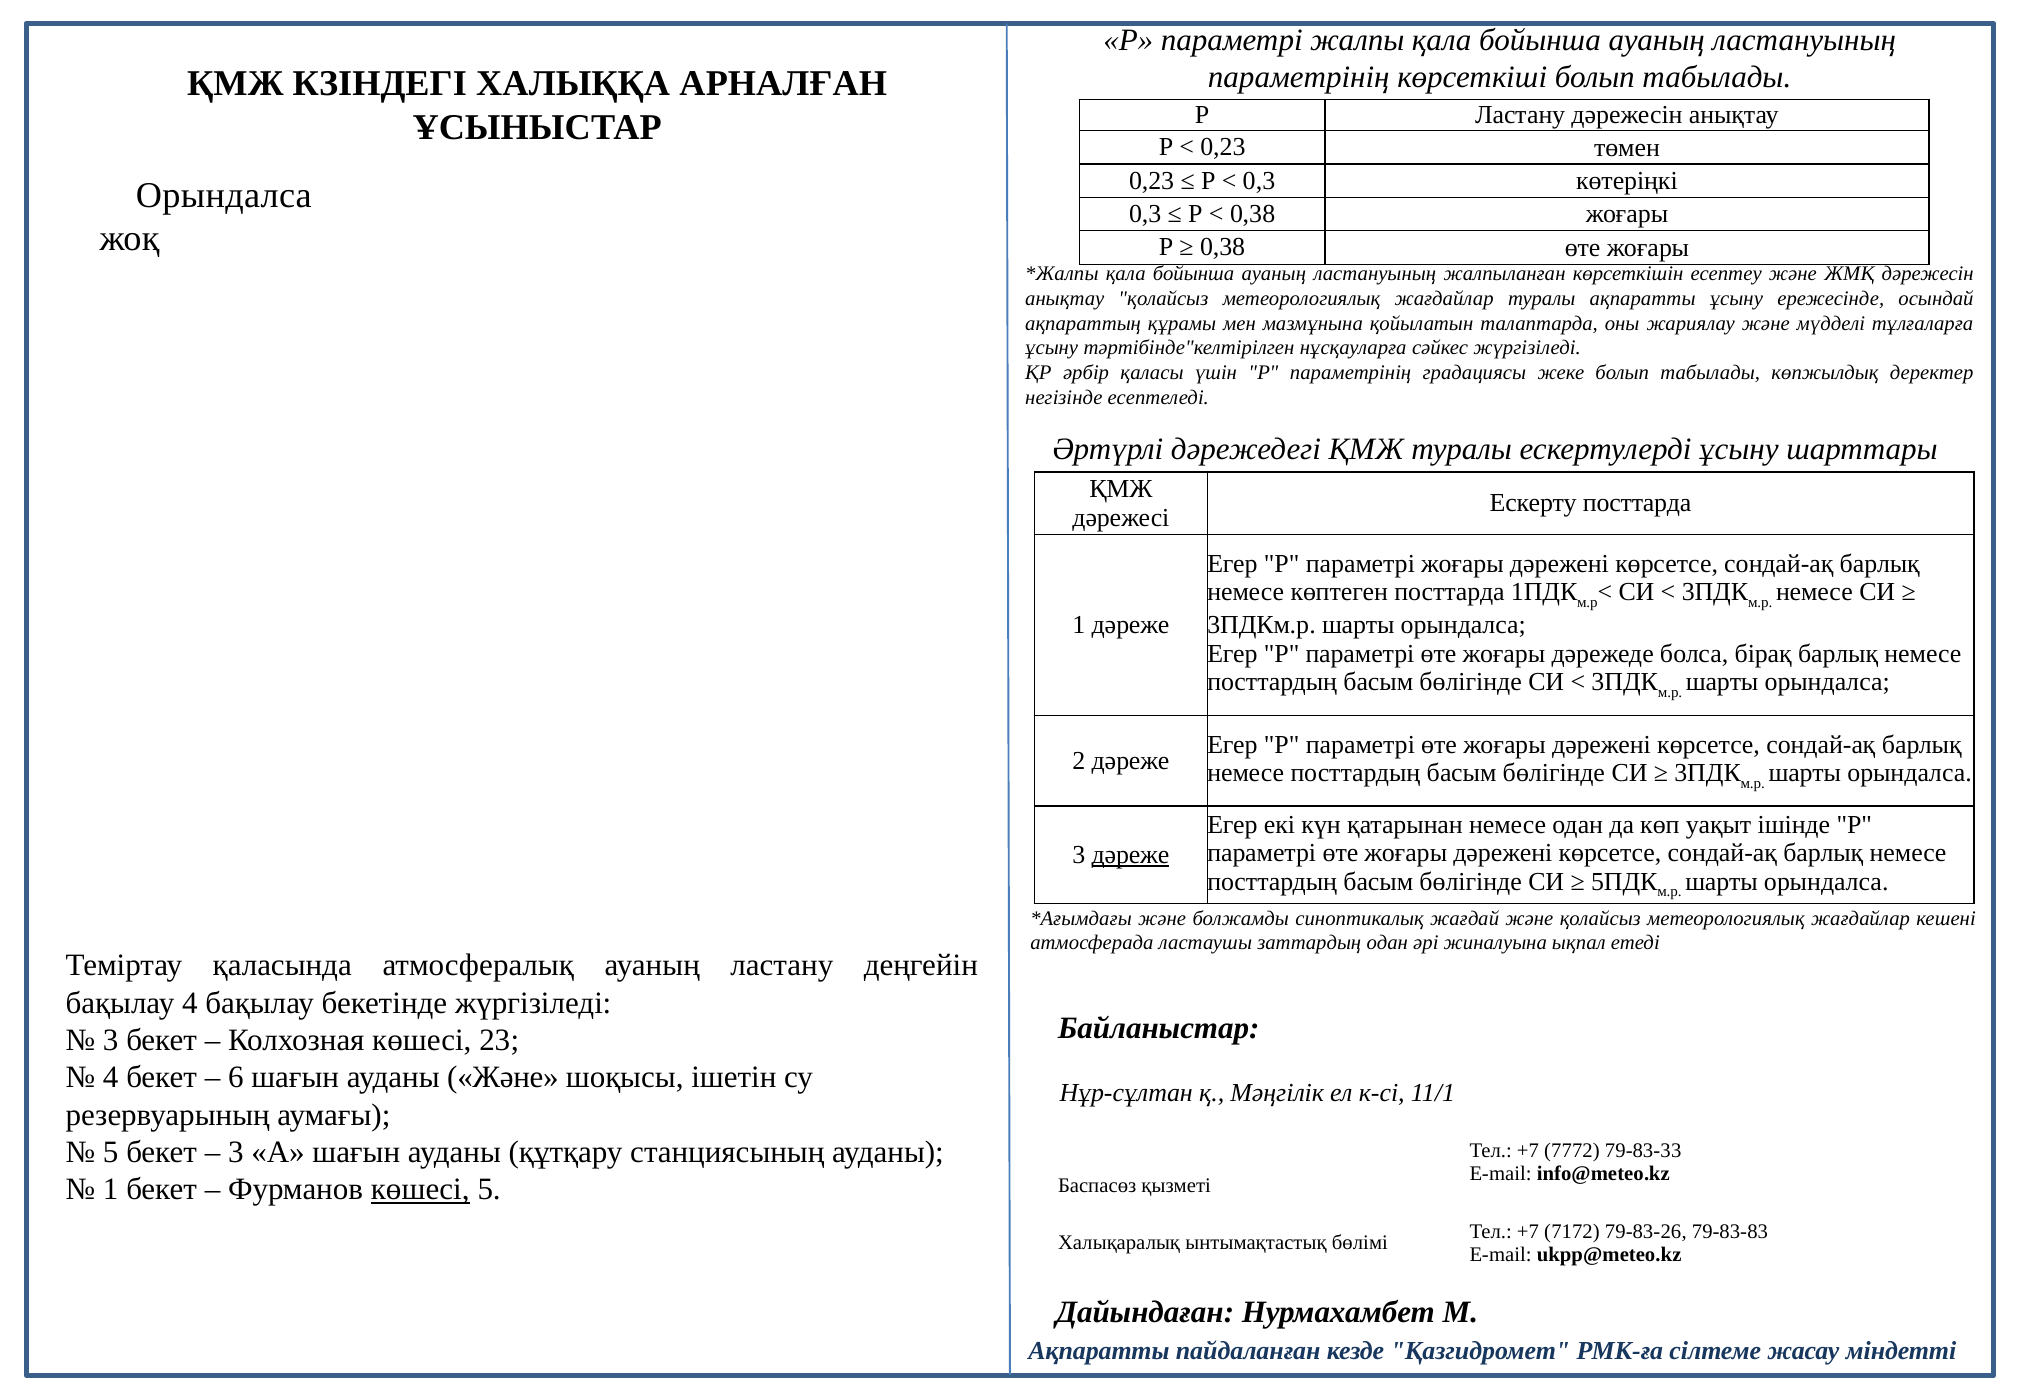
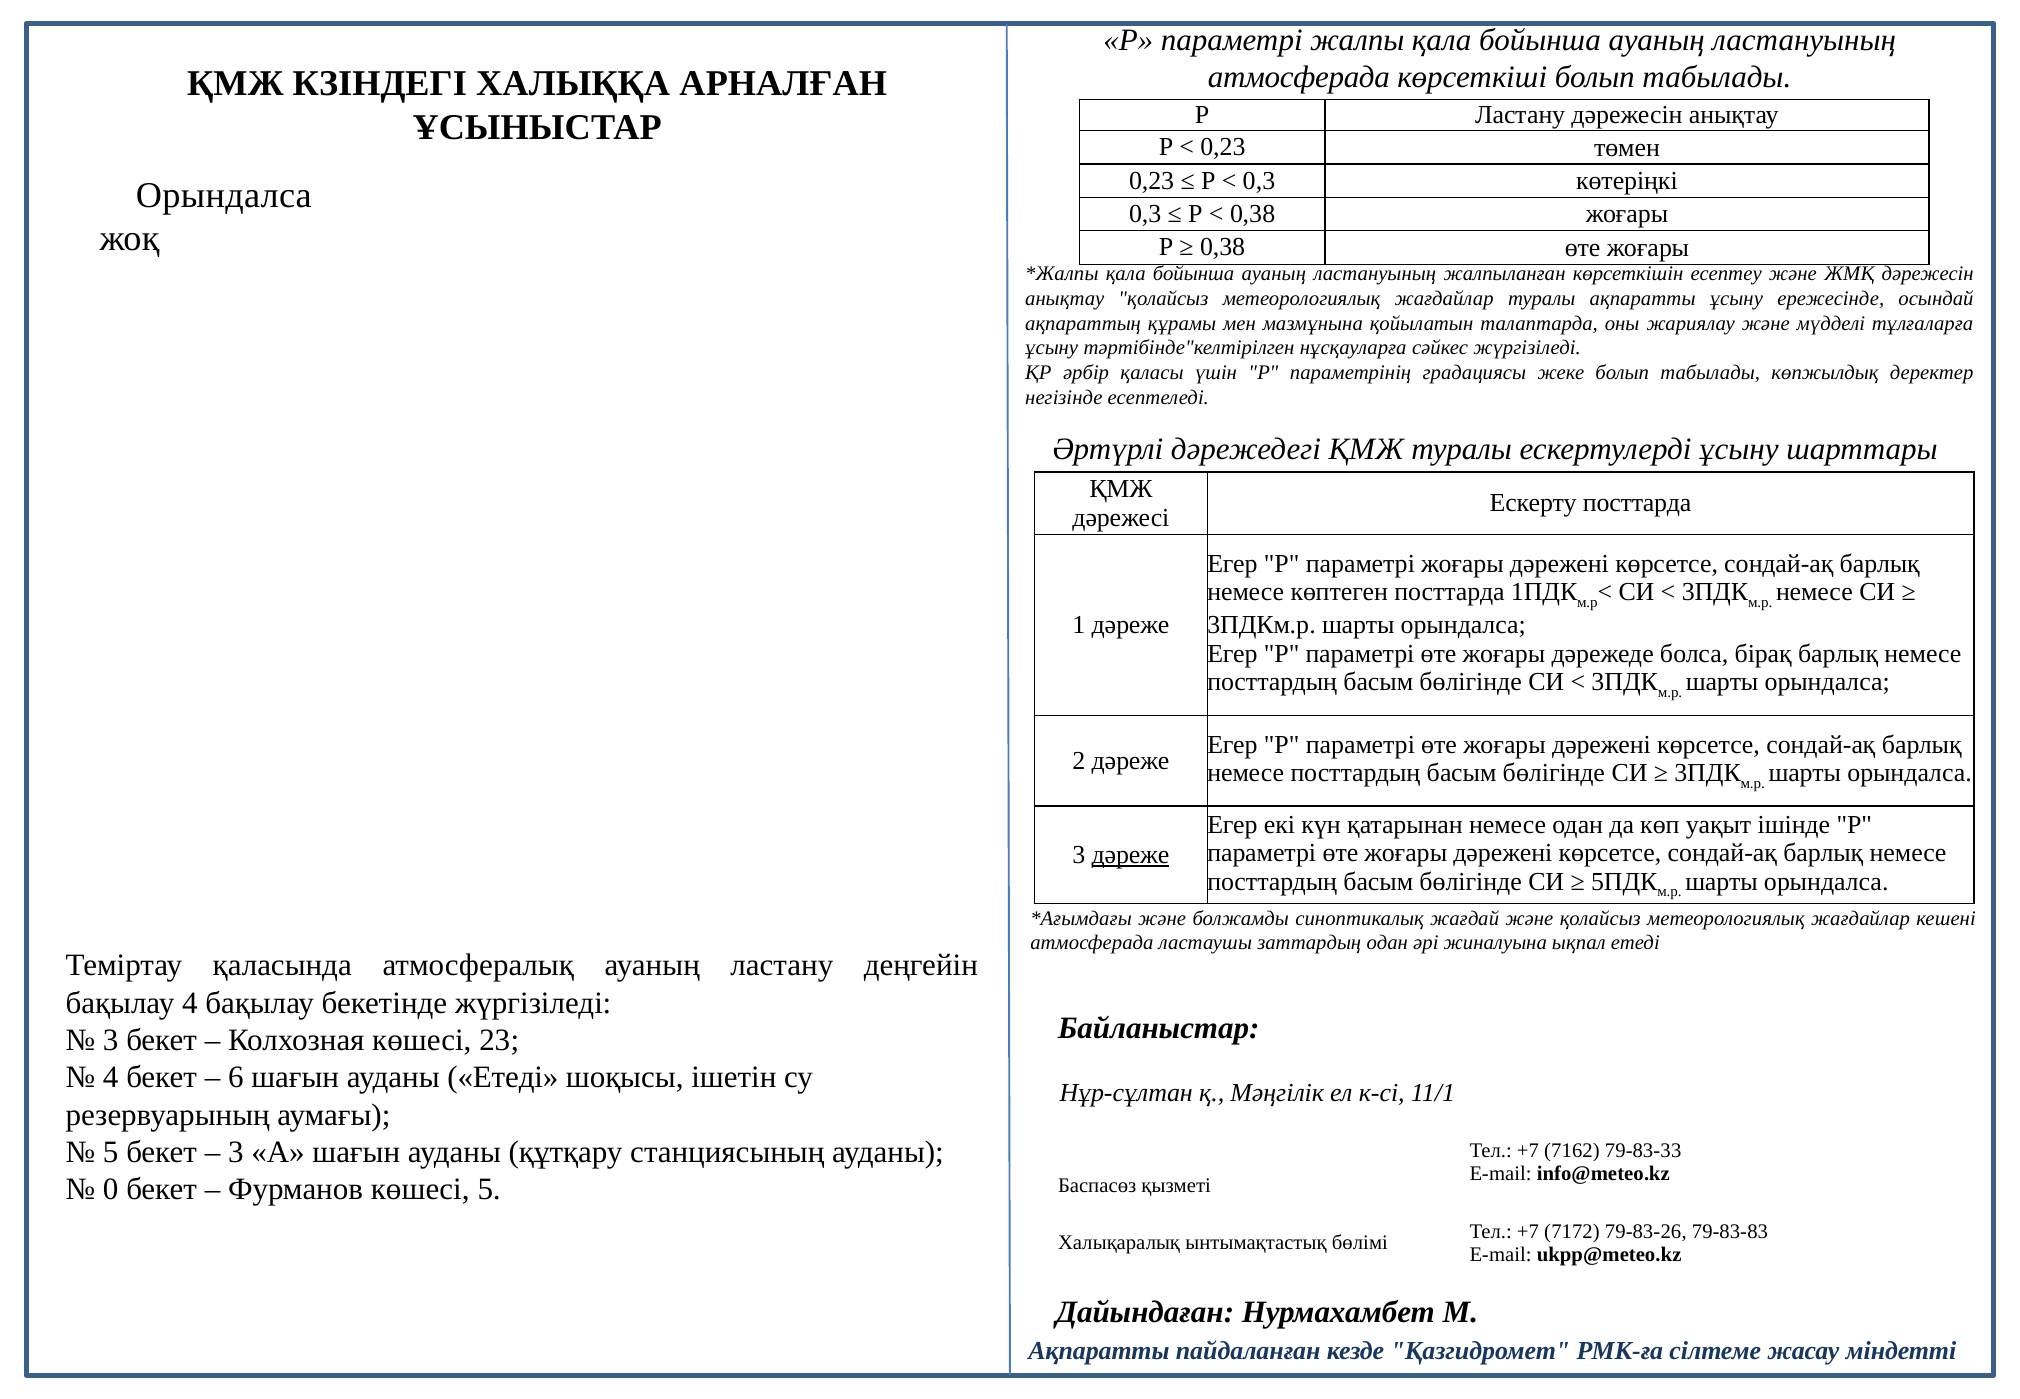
параметрінің: параметрінің -> атмосферада (1299, 77)
ауданы Және: Және -> Етеді (503, 1077)
7772: 7772 -> 7162 (1572, 1150)
1: 1 -> 0 (111, 1189)
көшесі underline: present -> none (420, 1189)
